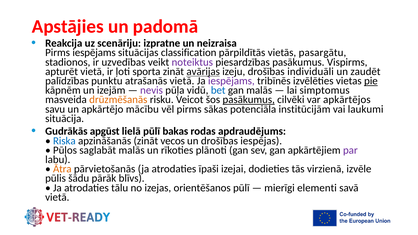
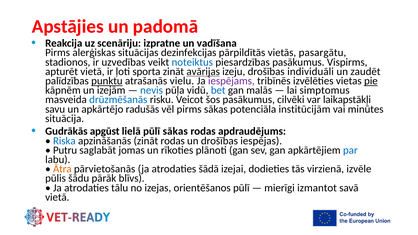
neizraisa: neizraisa -> vadīšana (217, 43)
Pirms iespējams: iespējams -> alerģiskas (94, 53)
classification: classification -> dezinfekcijas (189, 53)
noteiktus colour: purple -> blue (192, 62)
punktu underline: none -> present (107, 81)
atrašanās vietā: vietā -> vielu (182, 81)
nevis colour: purple -> blue (152, 90)
drūzmēšanās colour: orange -> blue (118, 100)
pasākumus underline: present -> none (249, 100)
apkārtējos: apkārtējos -> laikapstākļi (347, 100)
mācību: mācību -> radušās (142, 109)
laukumi: laukumi -> minūtes (366, 109)
pūlī bakas: bakas -> sākas (175, 131)
zināt vecos: vecos -> rodas (173, 141)
Pūļos: Pūļos -> Putru (65, 150)
saglabāt malās: malās -> jomas (132, 150)
par colour: purple -> blue (350, 150)
īpaši: īpaši -> šādā (209, 169)
elementi: elementi -> izmantot (317, 188)
